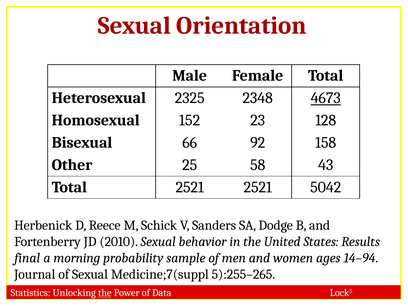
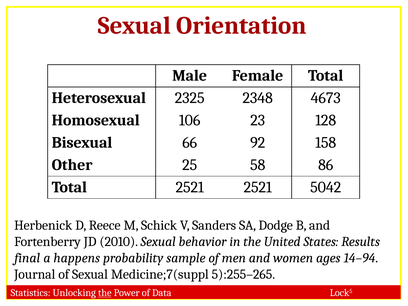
4673 underline: present -> none (326, 98)
152: 152 -> 106 (190, 120)
43: 43 -> 86 (326, 165)
morning: morning -> happens (77, 258)
